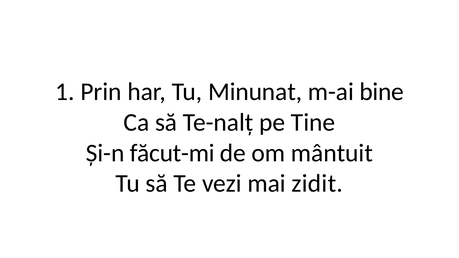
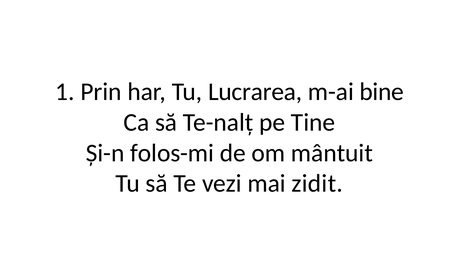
Minunat: Minunat -> Lucrarea (255, 92)
făcut-mi: făcut-mi -> folos-mi (172, 153)
